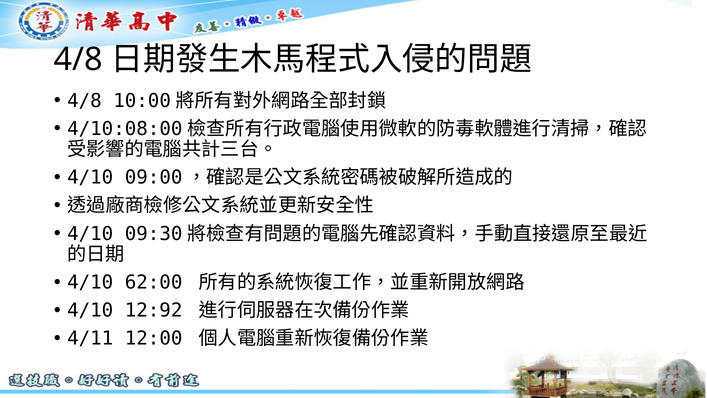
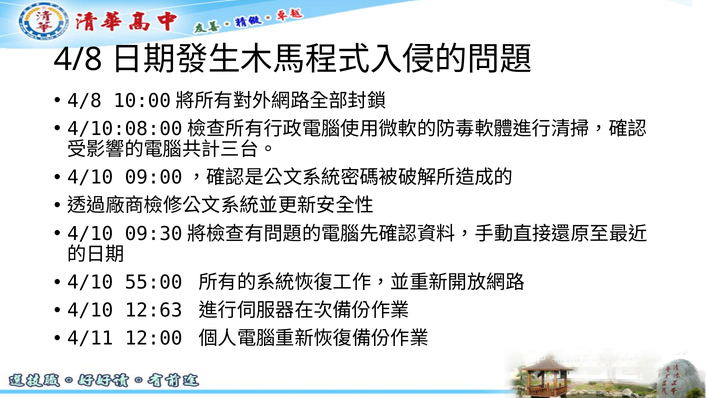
62:00: 62:00 -> 55:00 (154, 282)
12:92: 12:92 -> 12:63 (154, 310)
